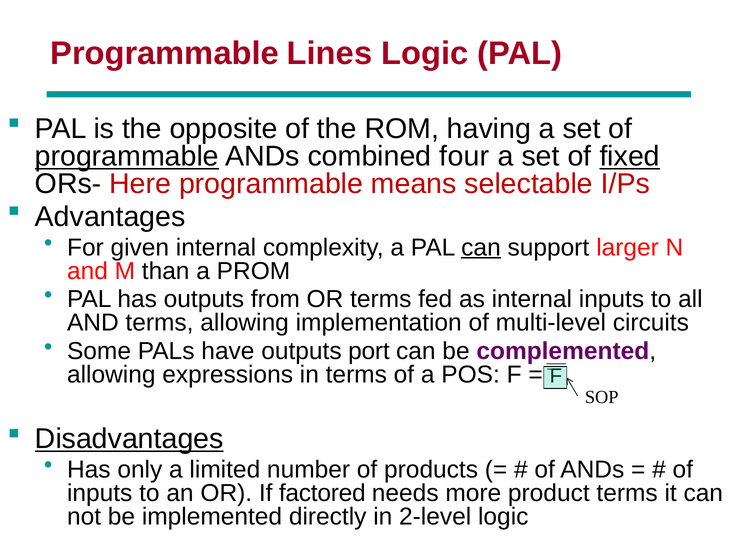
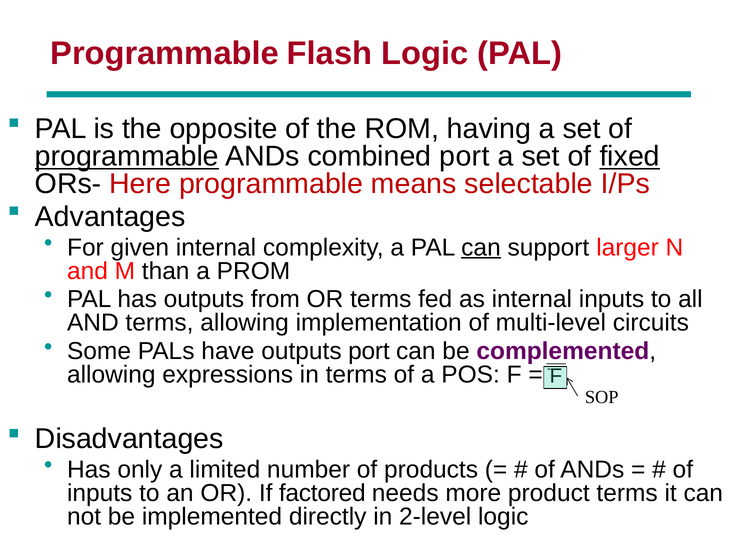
Lines: Lines -> Flash (330, 53)
combined four: four -> port (464, 156)
Disadvantages underline: present -> none (129, 439)
